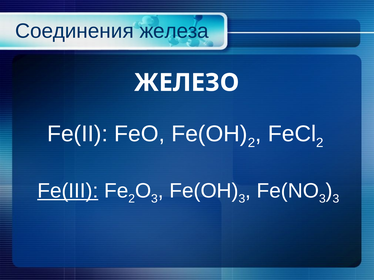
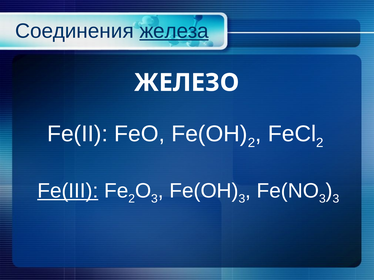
железа underline: none -> present (174, 31)
